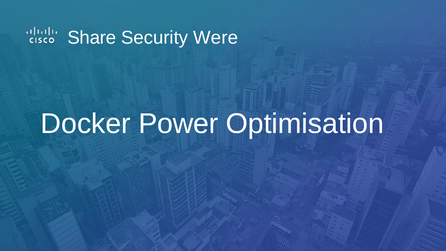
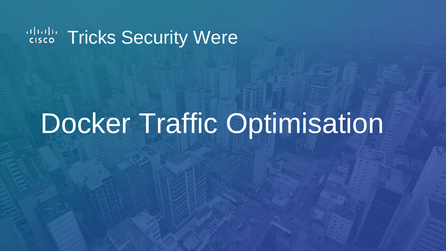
Share: Share -> Tricks (92, 38)
Power: Power -> Traffic (178, 124)
